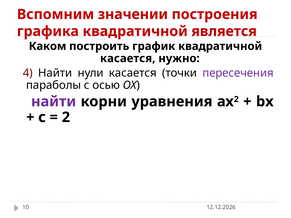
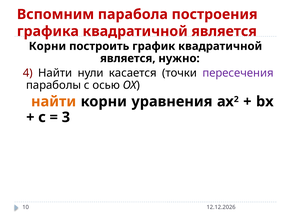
значении: значении -> парабола (133, 14)
Каком: Каком -> Корни (47, 46)
касается: касается -> является (128, 58)
найти colour: purple -> orange (54, 102)
2: 2 -> 3 (66, 117)
